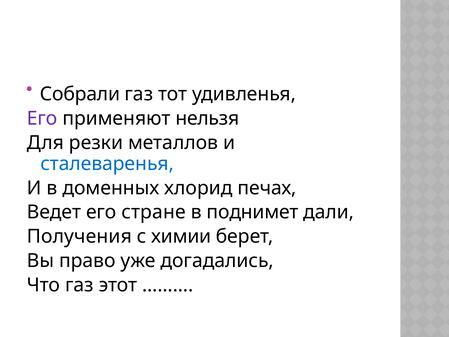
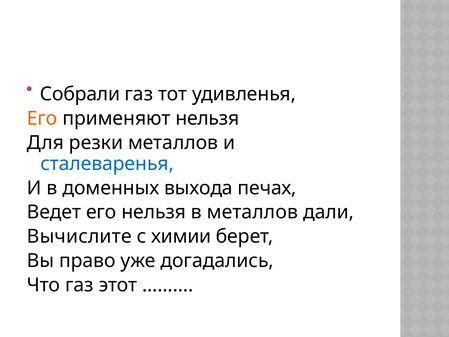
Его colour: purple -> orange (42, 118)
хлорид: хлорид -> выхода (199, 188)
его стране: стране -> нельзя (154, 212)
в поднимет: поднимет -> металлов (252, 212)
Получения: Получения -> Вычислите (79, 236)
